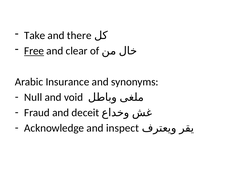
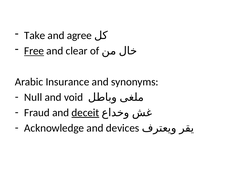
there: there -> agree (79, 35)
deceit underline: none -> present (85, 113)
inspect: inspect -> devices (123, 128)
